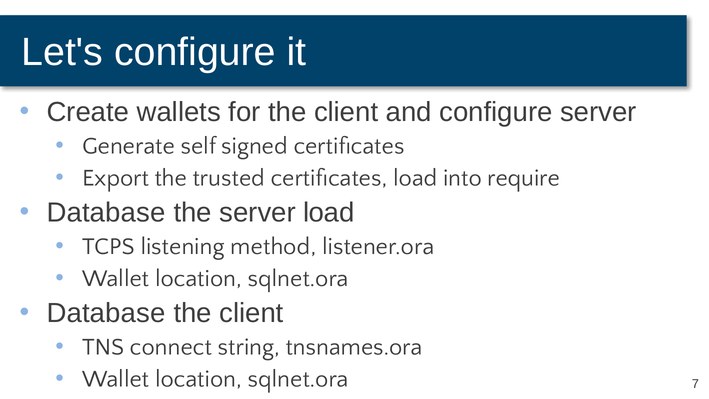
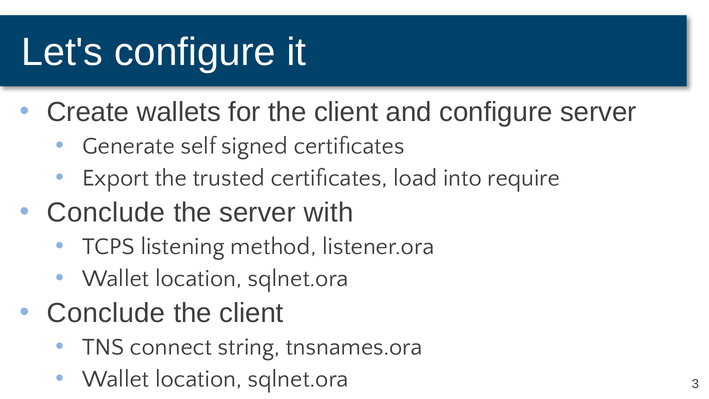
Database: Database -> Conclude (106, 213)
server load: load -> with (328, 213)
Database: Database -> Conclude (106, 313)
7: 7 -> 3 (695, 384)
